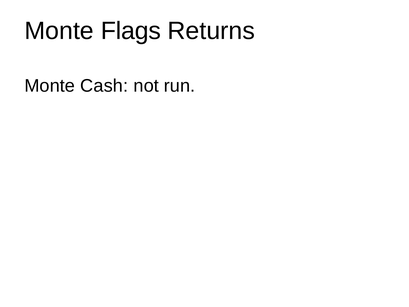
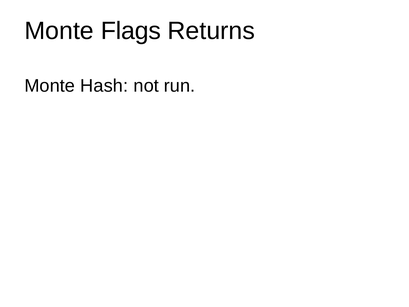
Cash: Cash -> Hash (104, 86)
